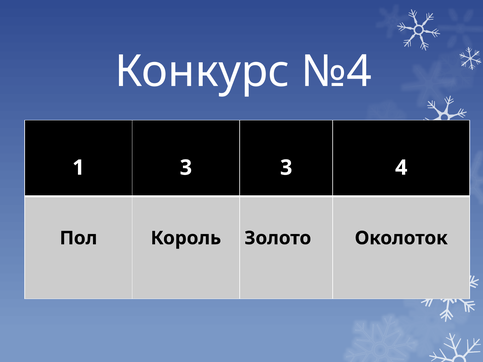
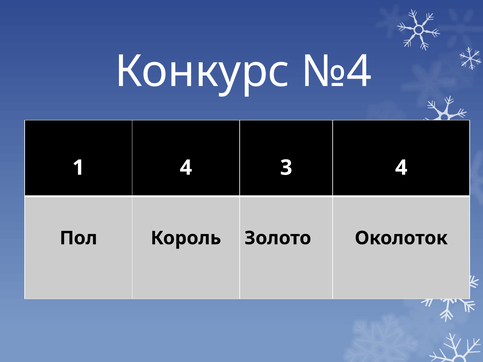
1 3: 3 -> 4 (186, 168)
